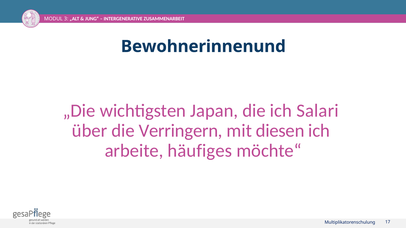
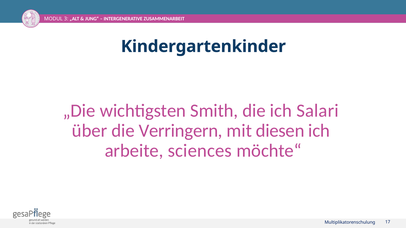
Bewohnerinnenund: Bewohnerinnenund -> Kindergartenkinder (203, 47)
Japan: Japan -> Smith (214, 111)
häufiges: häufiges -> sciences (200, 151)
